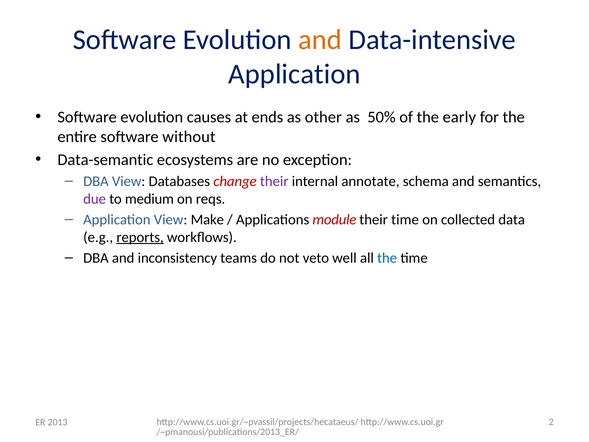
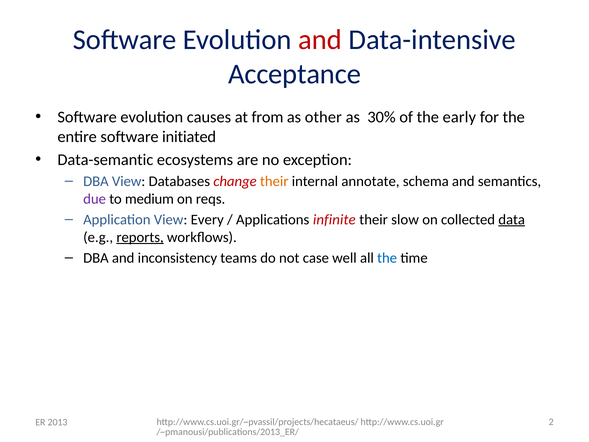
and colour: orange -> red (320, 40)
Application: Application -> Acceptance (295, 74)
ends: ends -> from (267, 117)
50%: 50% -> 30% (381, 117)
without: without -> initiated (189, 137)
their colour: purple -> orange (274, 181)
Make: Make -> Every (207, 219)
module: module -> infinite (334, 219)
their time: time -> slow (405, 219)
data underline: none -> present (512, 219)
veto: veto -> case (316, 258)
